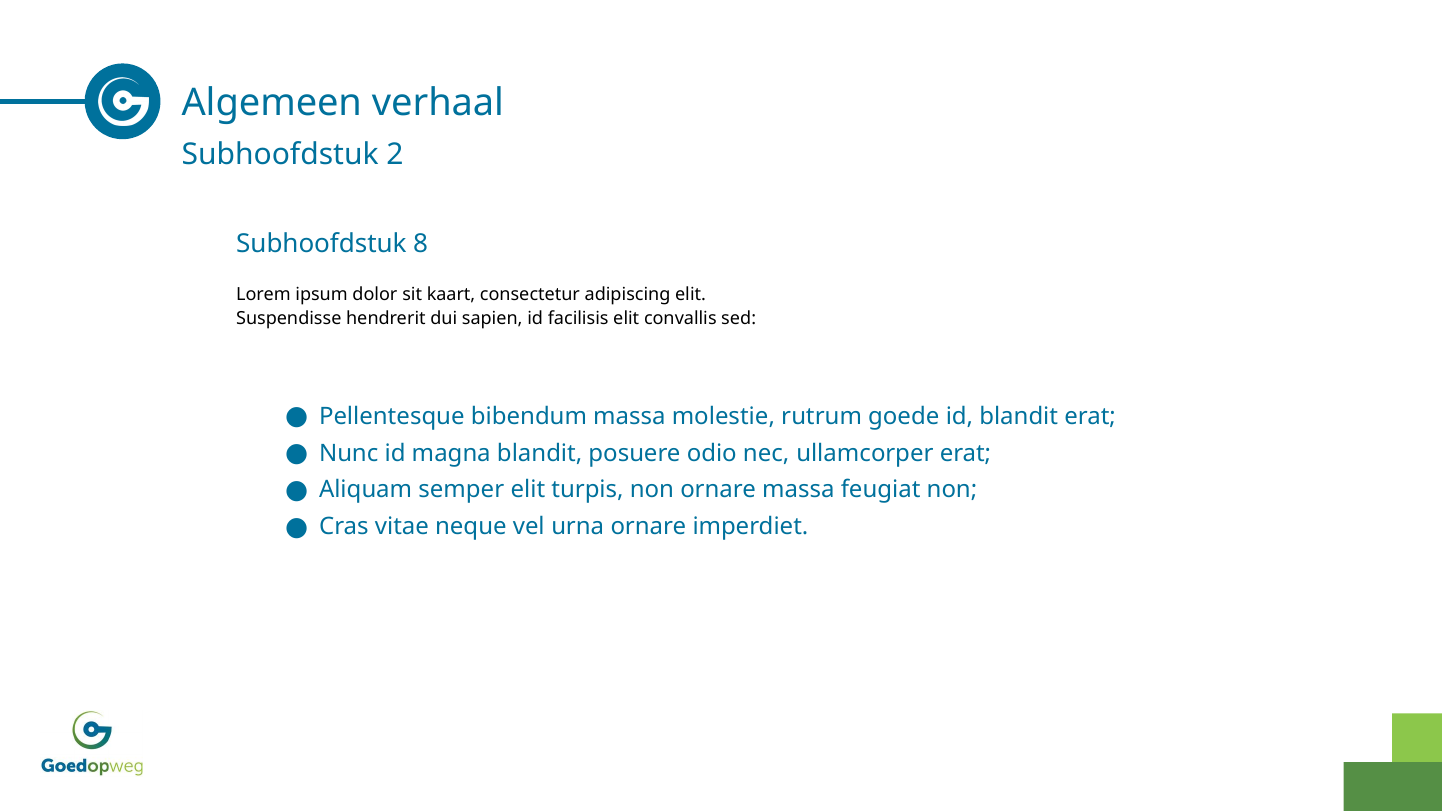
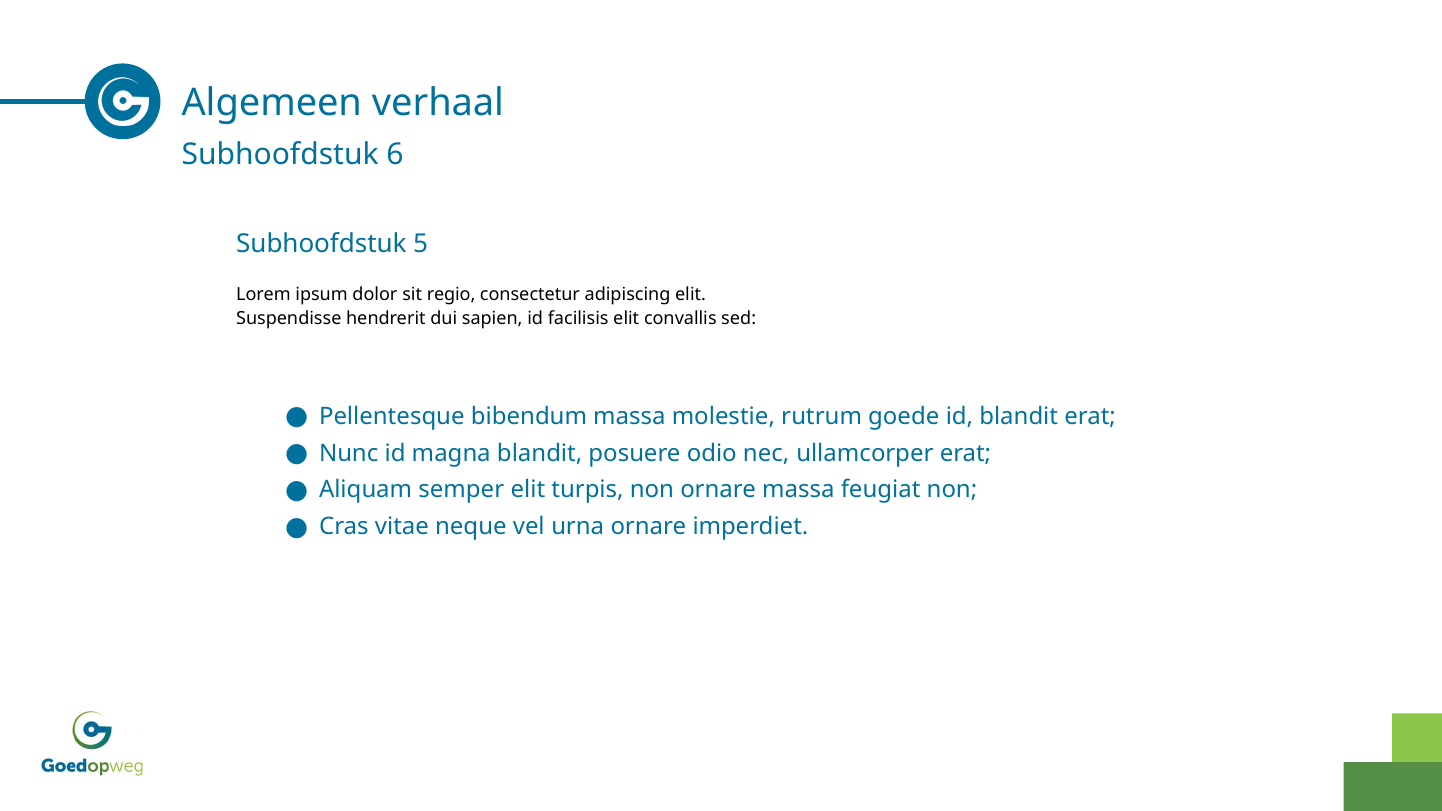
2: 2 -> 6 (395, 155)
8: 8 -> 5 (421, 244)
kaart: kaart -> regio (451, 295)
